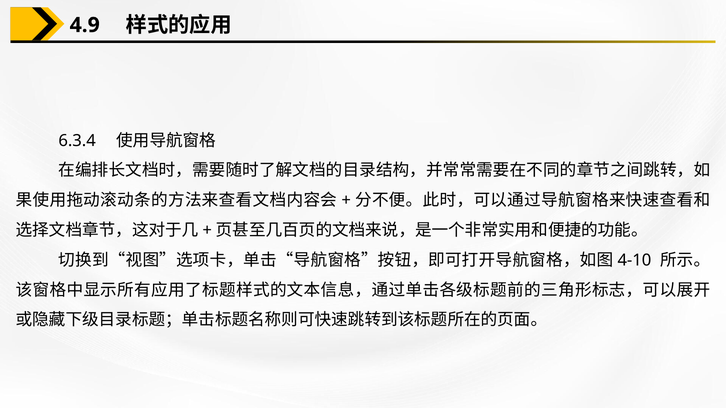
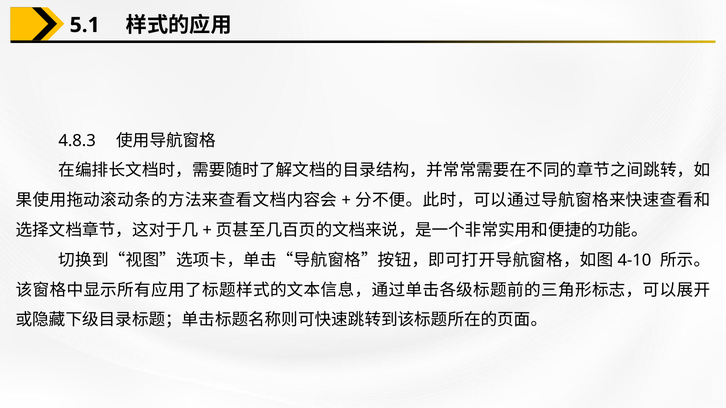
4.9: 4.9 -> 5.1 (85, 25)
6.3.4: 6.3.4 -> 4.8.3 (77, 141)
